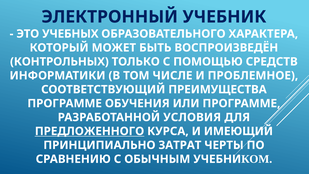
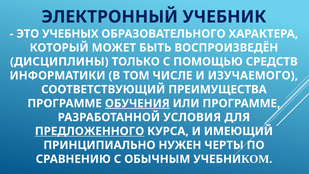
КОНТРОЛЬНЫХ: КОНТРОЛЬНЫХ -> ДИСЦИПЛИНЫ (59, 62)
ПРОБЛЕМНОЕ: ПРОБЛЕМНОЕ -> ИЗУЧАЕМОГО (253, 75)
ОБУЧЕНИЯ underline: none -> present (137, 103)
ЗАТРАТ: ЗАТРАТ -> НУЖЕН (180, 145)
